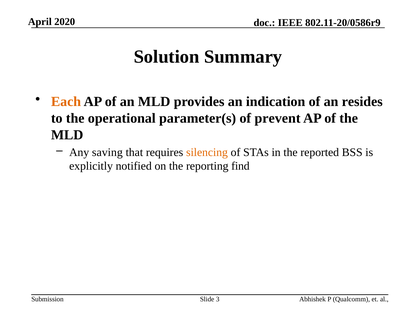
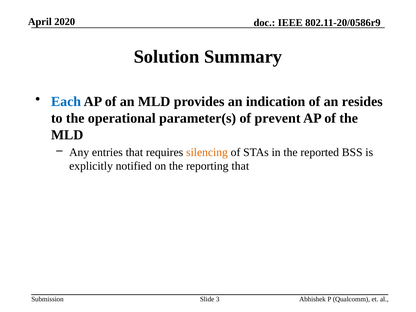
Each colour: orange -> blue (66, 102)
saving: saving -> entries (107, 152)
reporting find: find -> that (240, 166)
